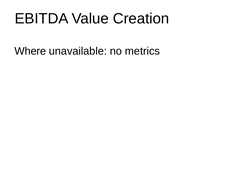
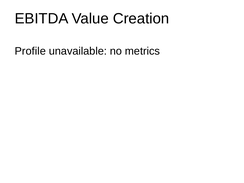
Where: Where -> Profile (30, 51)
